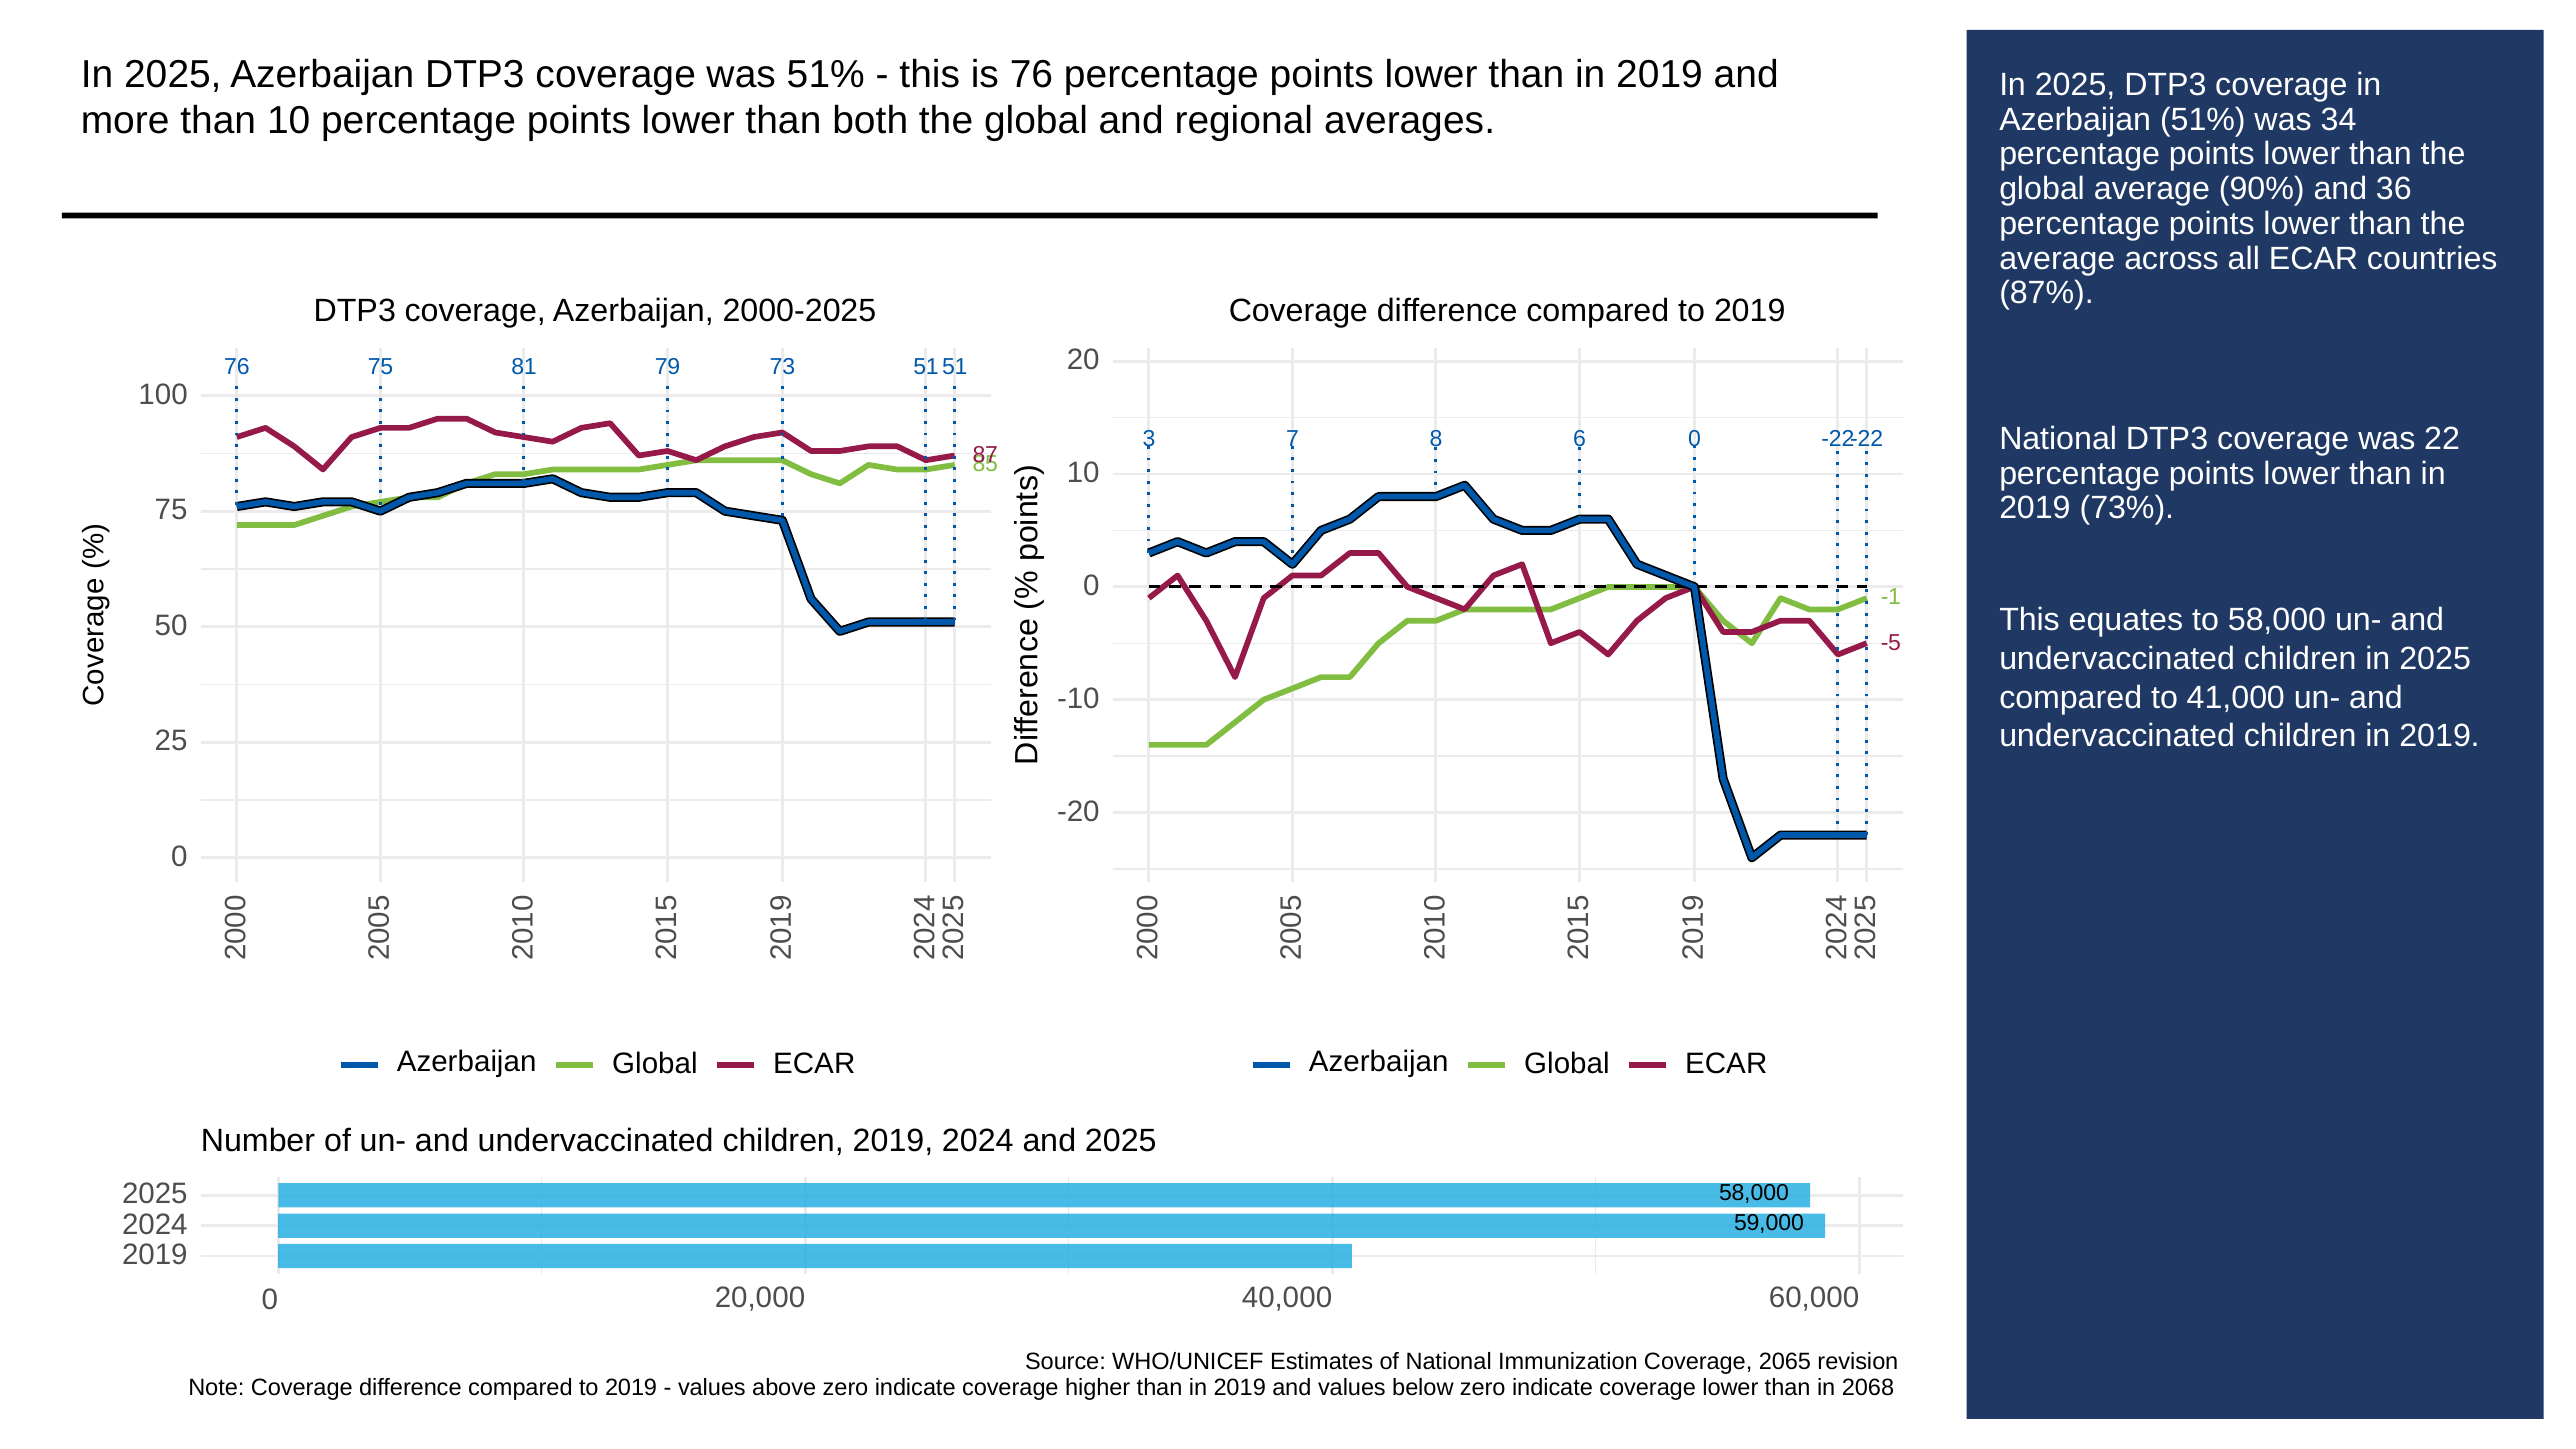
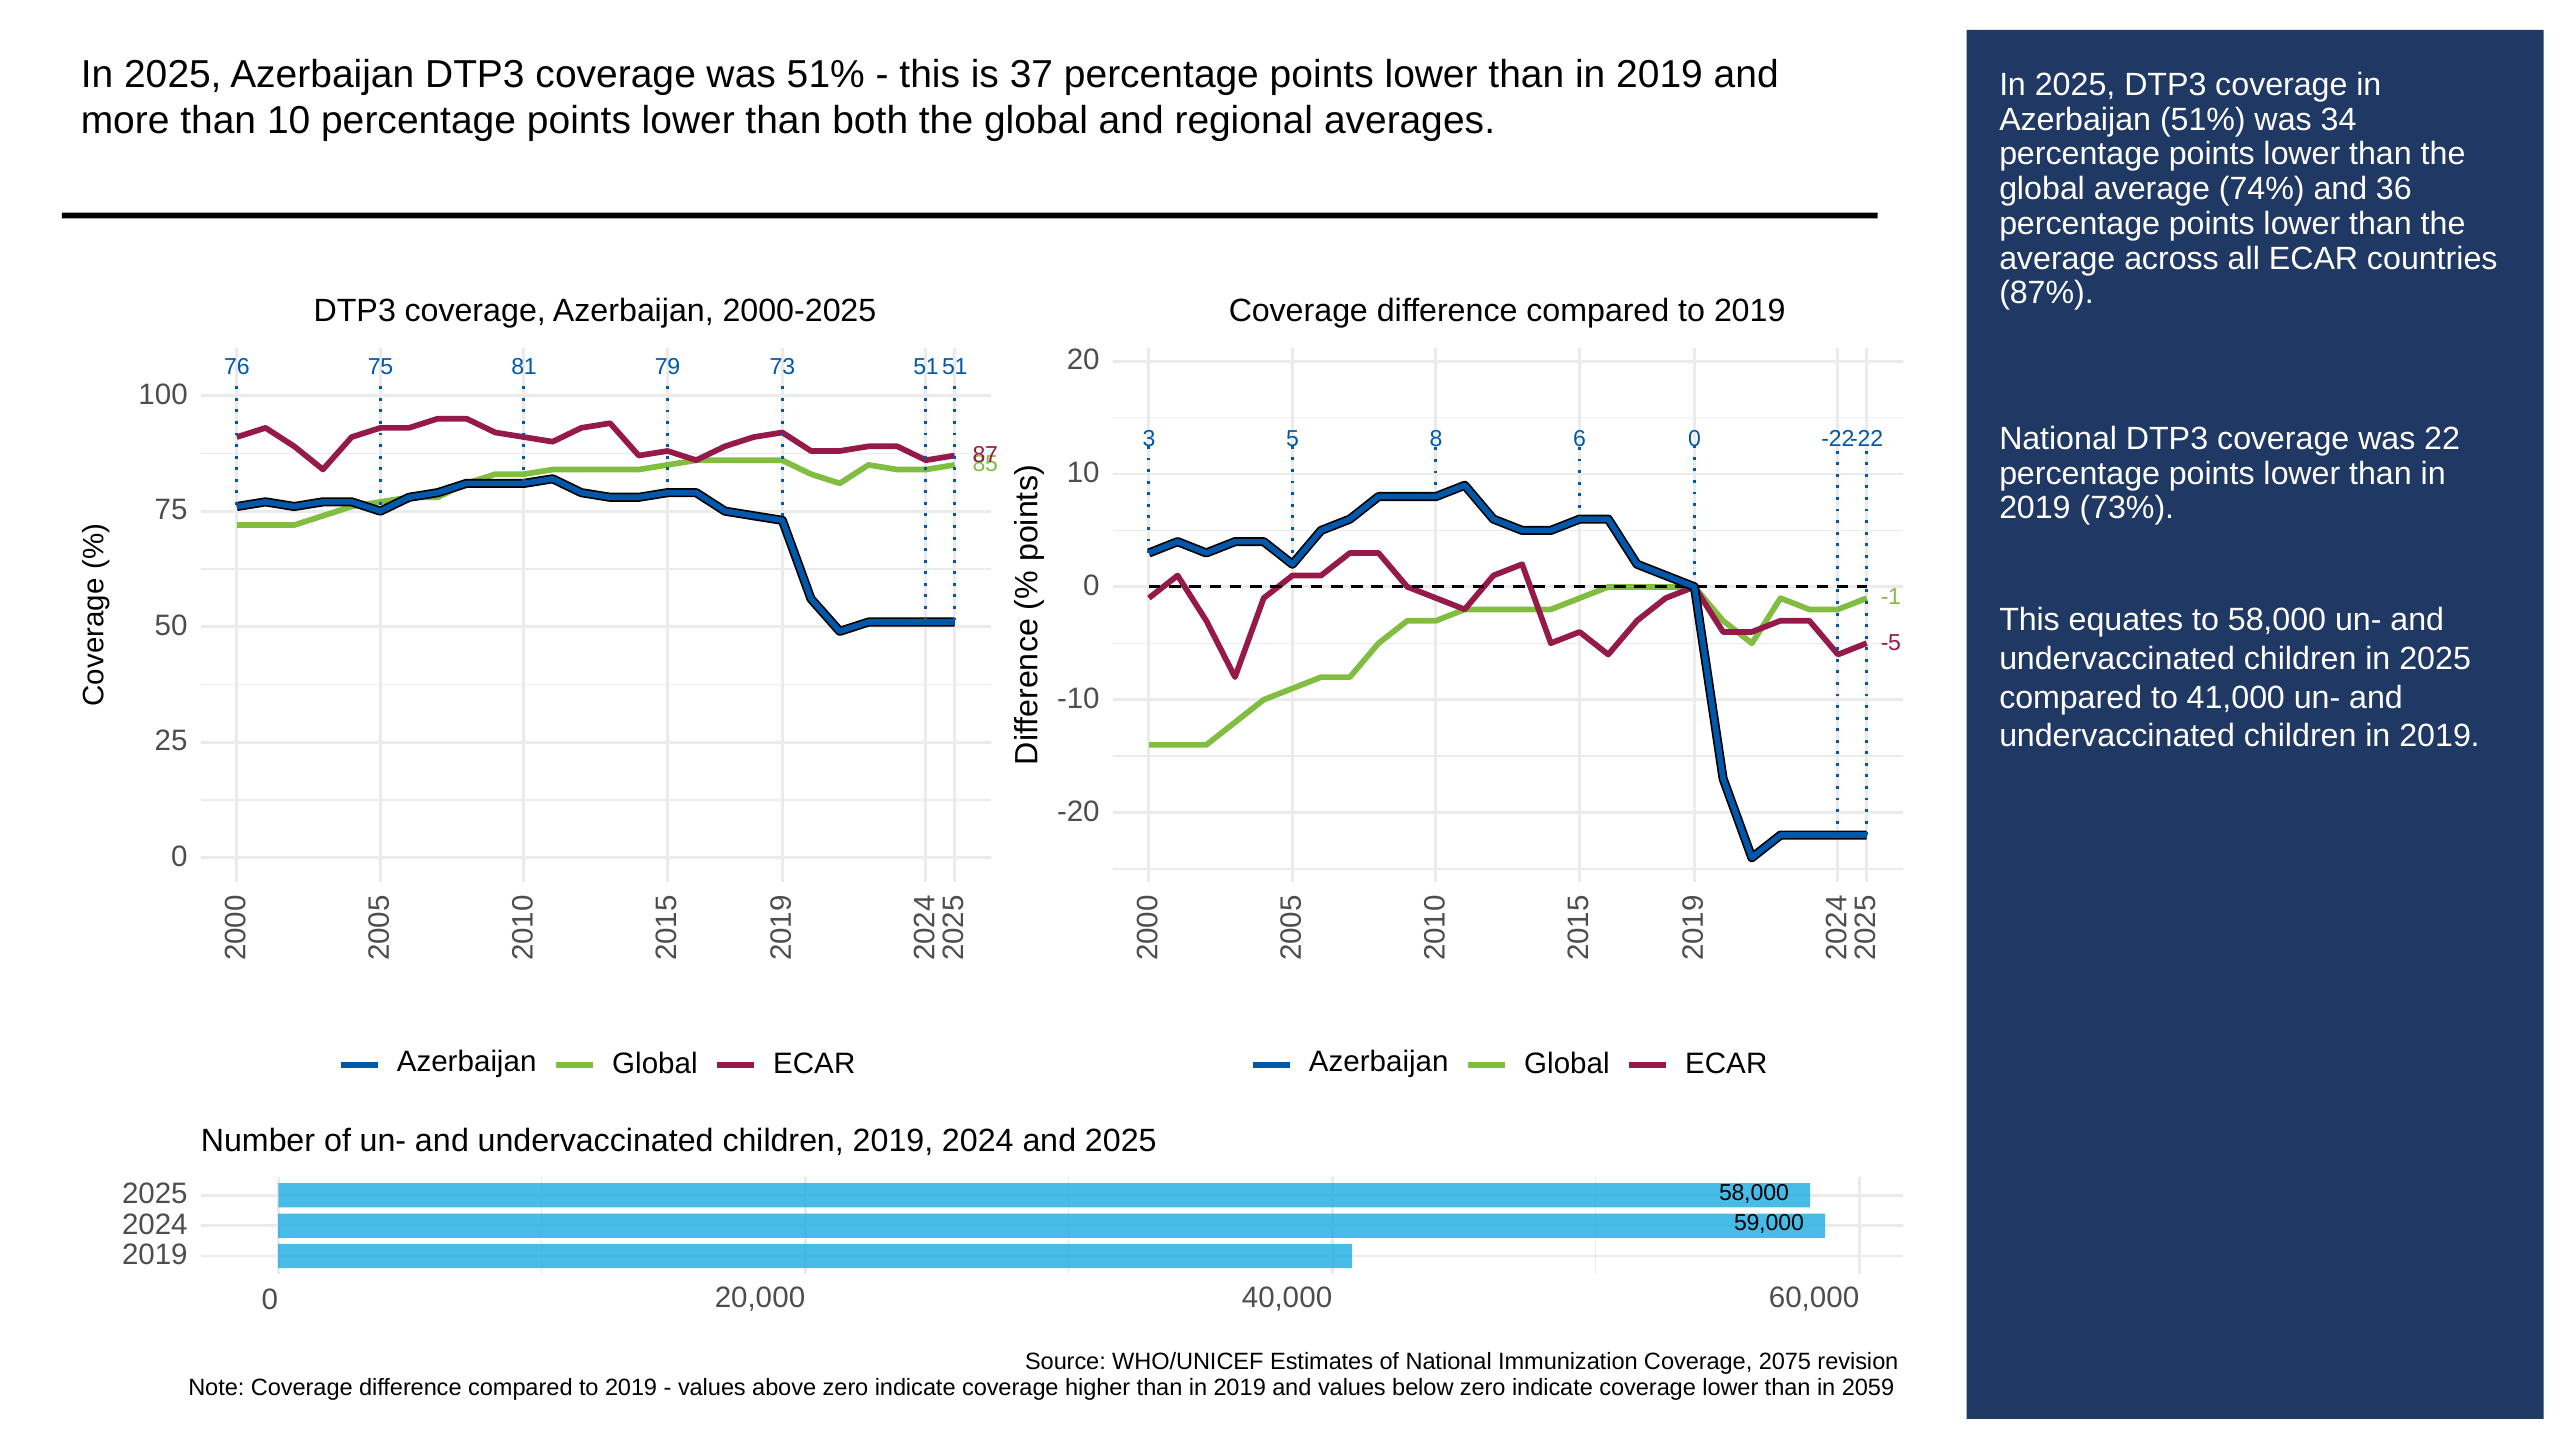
is 76: 76 -> 37 (1031, 74)
90%: 90% -> 74% (2262, 189)
3 7: 7 -> 5 (1292, 439)
2065: 2065 -> 2075 (1785, 1362)
2068: 2068 -> 2059 (1868, 1387)
